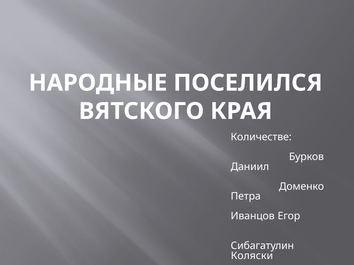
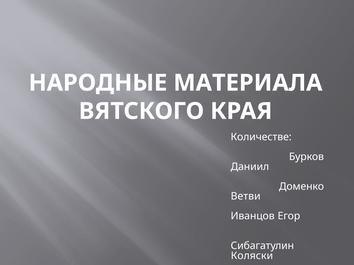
ПОСЕЛИЛСЯ: ПОСЕЛИЛСЯ -> МАТЕРИАЛА (248, 83)
Петра: Петра -> Ветви (246, 197)
